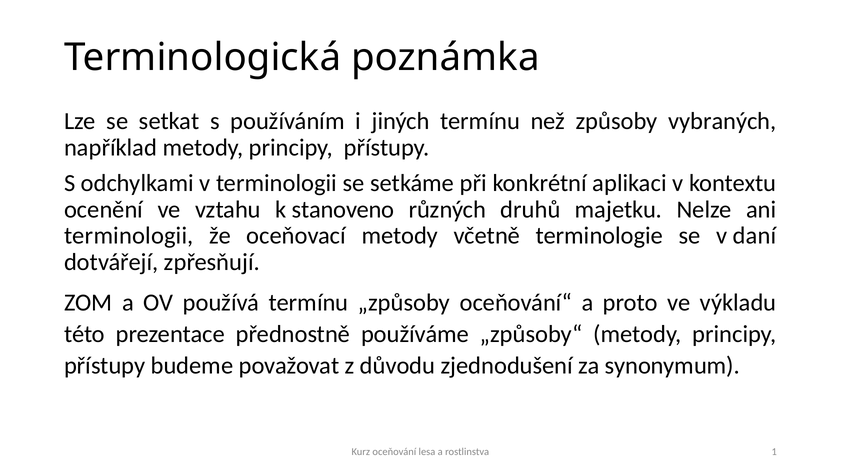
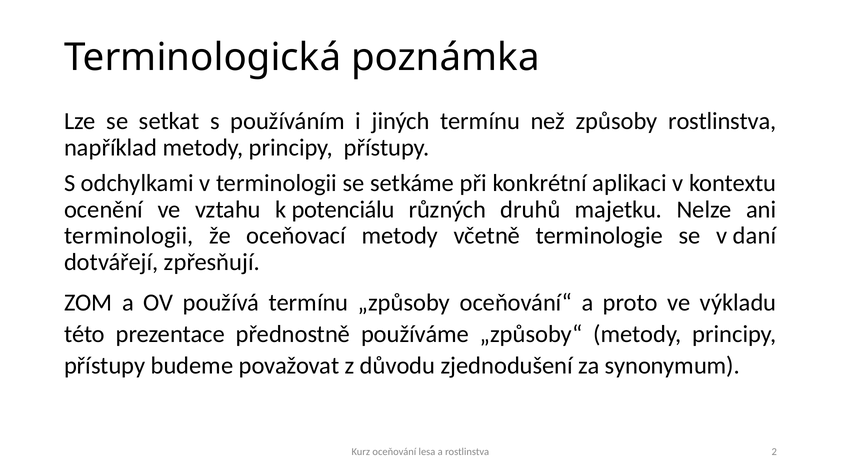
způsoby vybraných: vybraných -> rostlinstva (722, 121)
stanoveno: stanoveno -> potenciálu (343, 209)
1: 1 -> 2 (774, 452)
